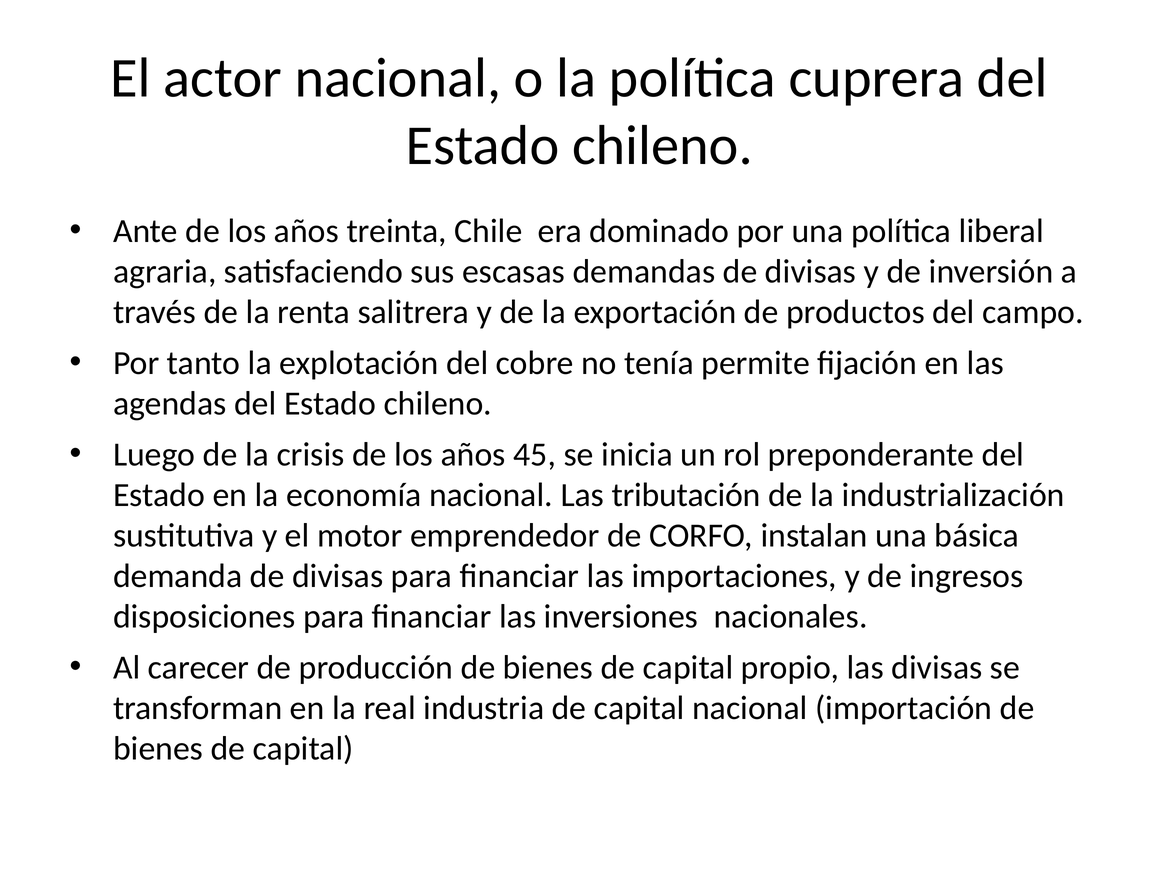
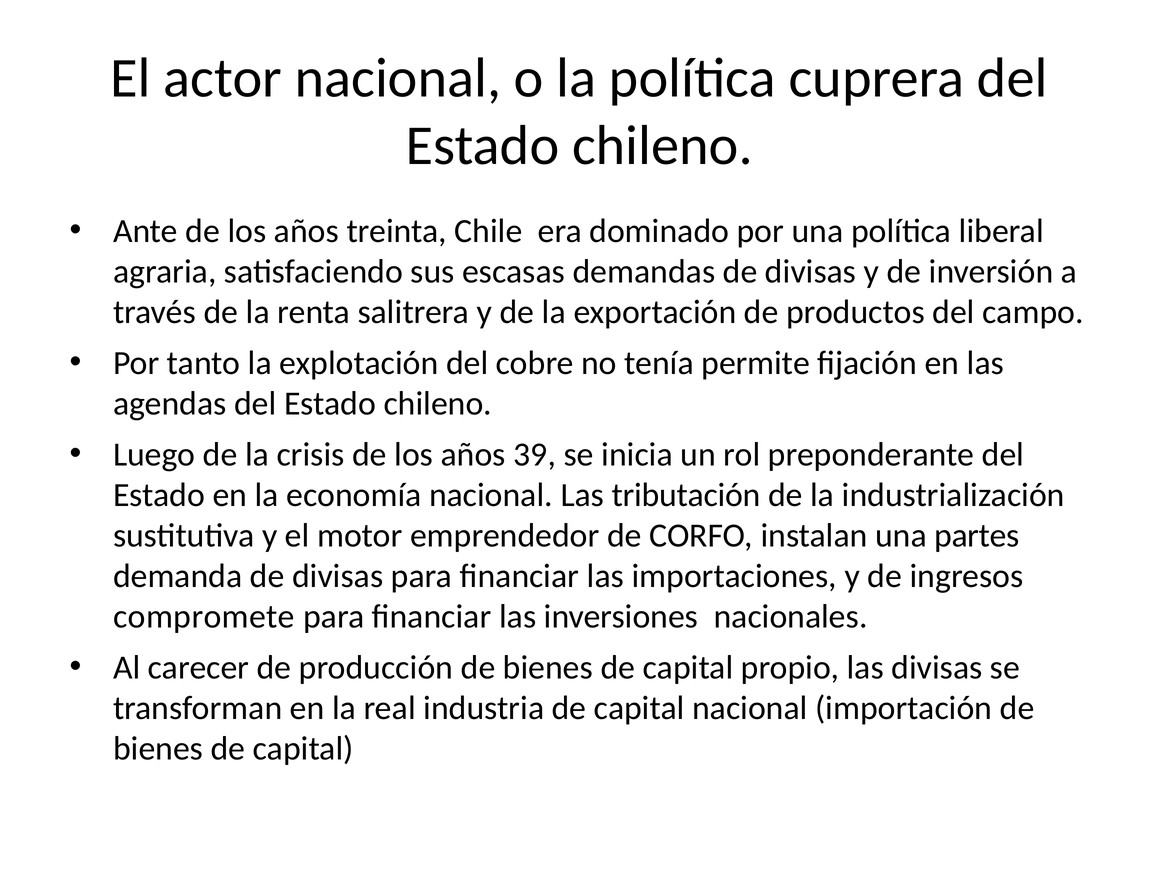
45: 45 -> 39 (535, 455)
básica: básica -> partes (977, 536)
disposiciones: disposiciones -> compromete (204, 617)
